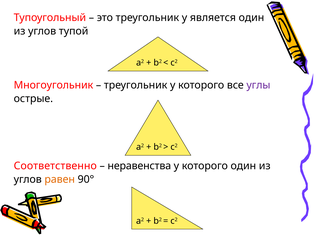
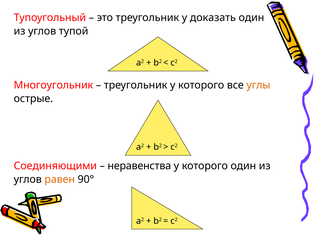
является: является -> доказать (213, 18)
углы colour: purple -> orange (258, 85)
Соответственно: Соответственно -> Соединяющими (55, 166)
